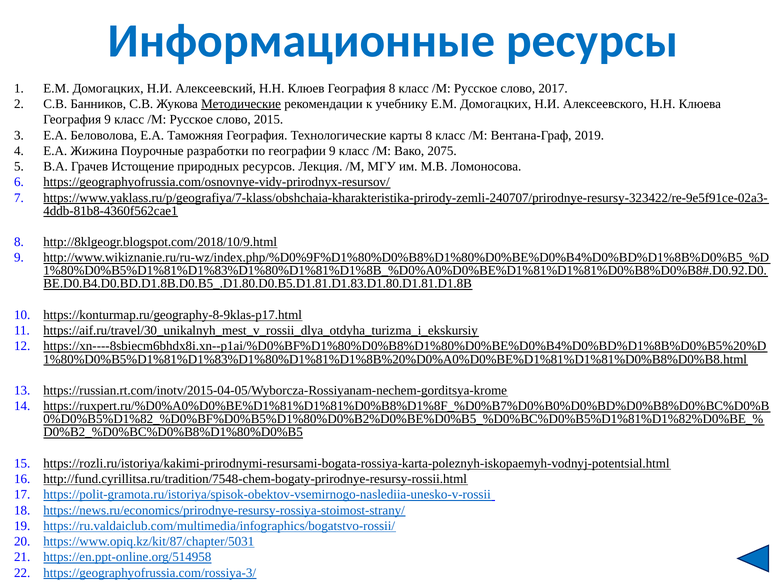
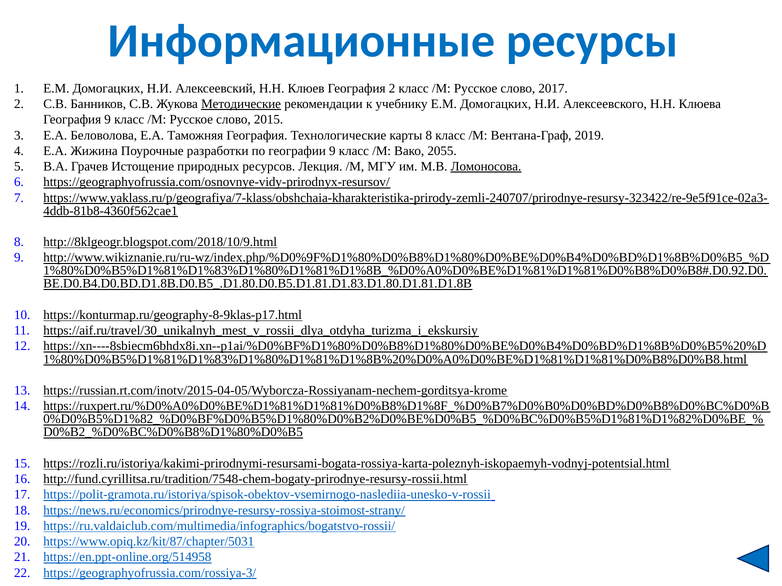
География 8: 8 -> 2 (392, 88)
2075: 2075 -> 2055 (442, 151)
Ломоносова underline: none -> present (486, 167)
